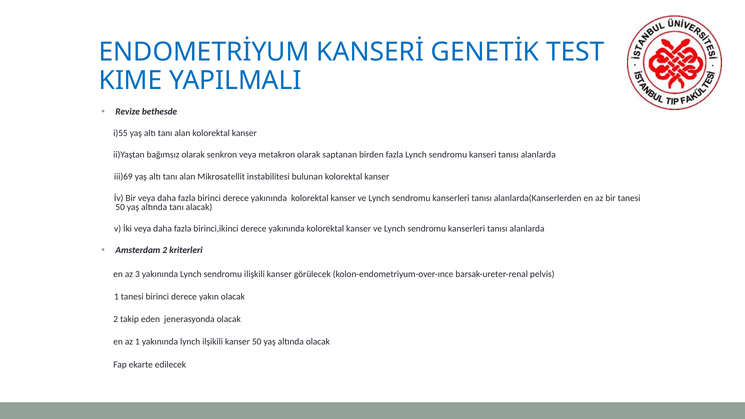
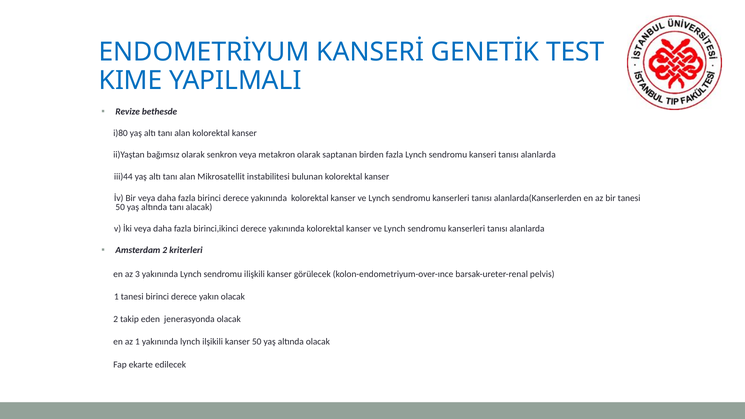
i)55: i)55 -> i)80 (121, 133)
iii)69: iii)69 -> iii)44 (123, 177)
